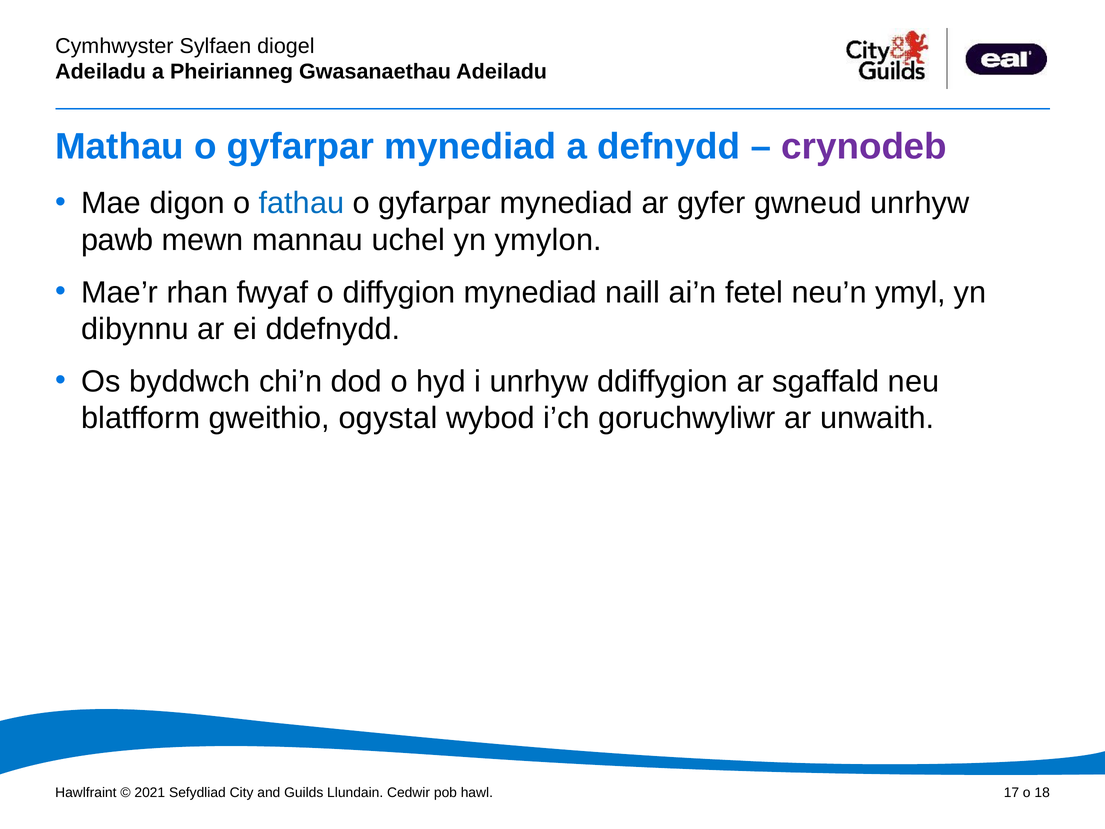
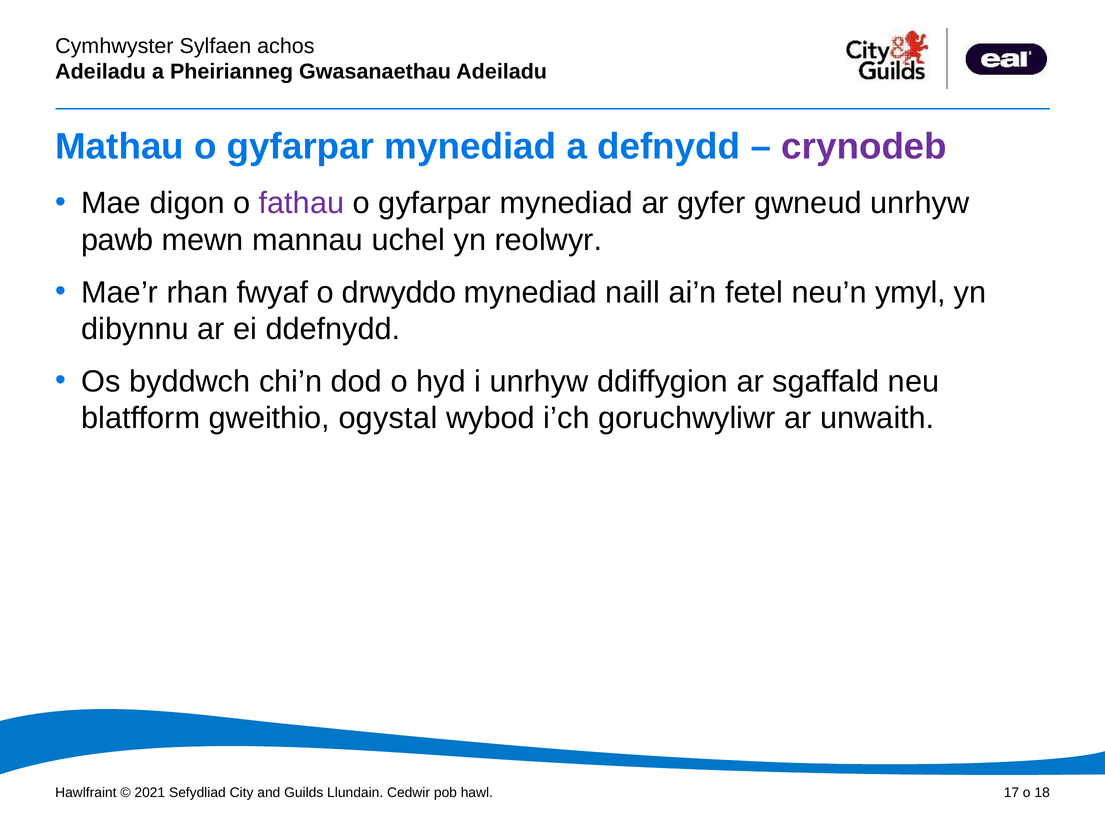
diogel: diogel -> achos (286, 46)
fathau colour: blue -> purple (302, 203)
ymylon: ymylon -> reolwyr (548, 240)
diffygion: diffygion -> drwyddo (399, 292)
